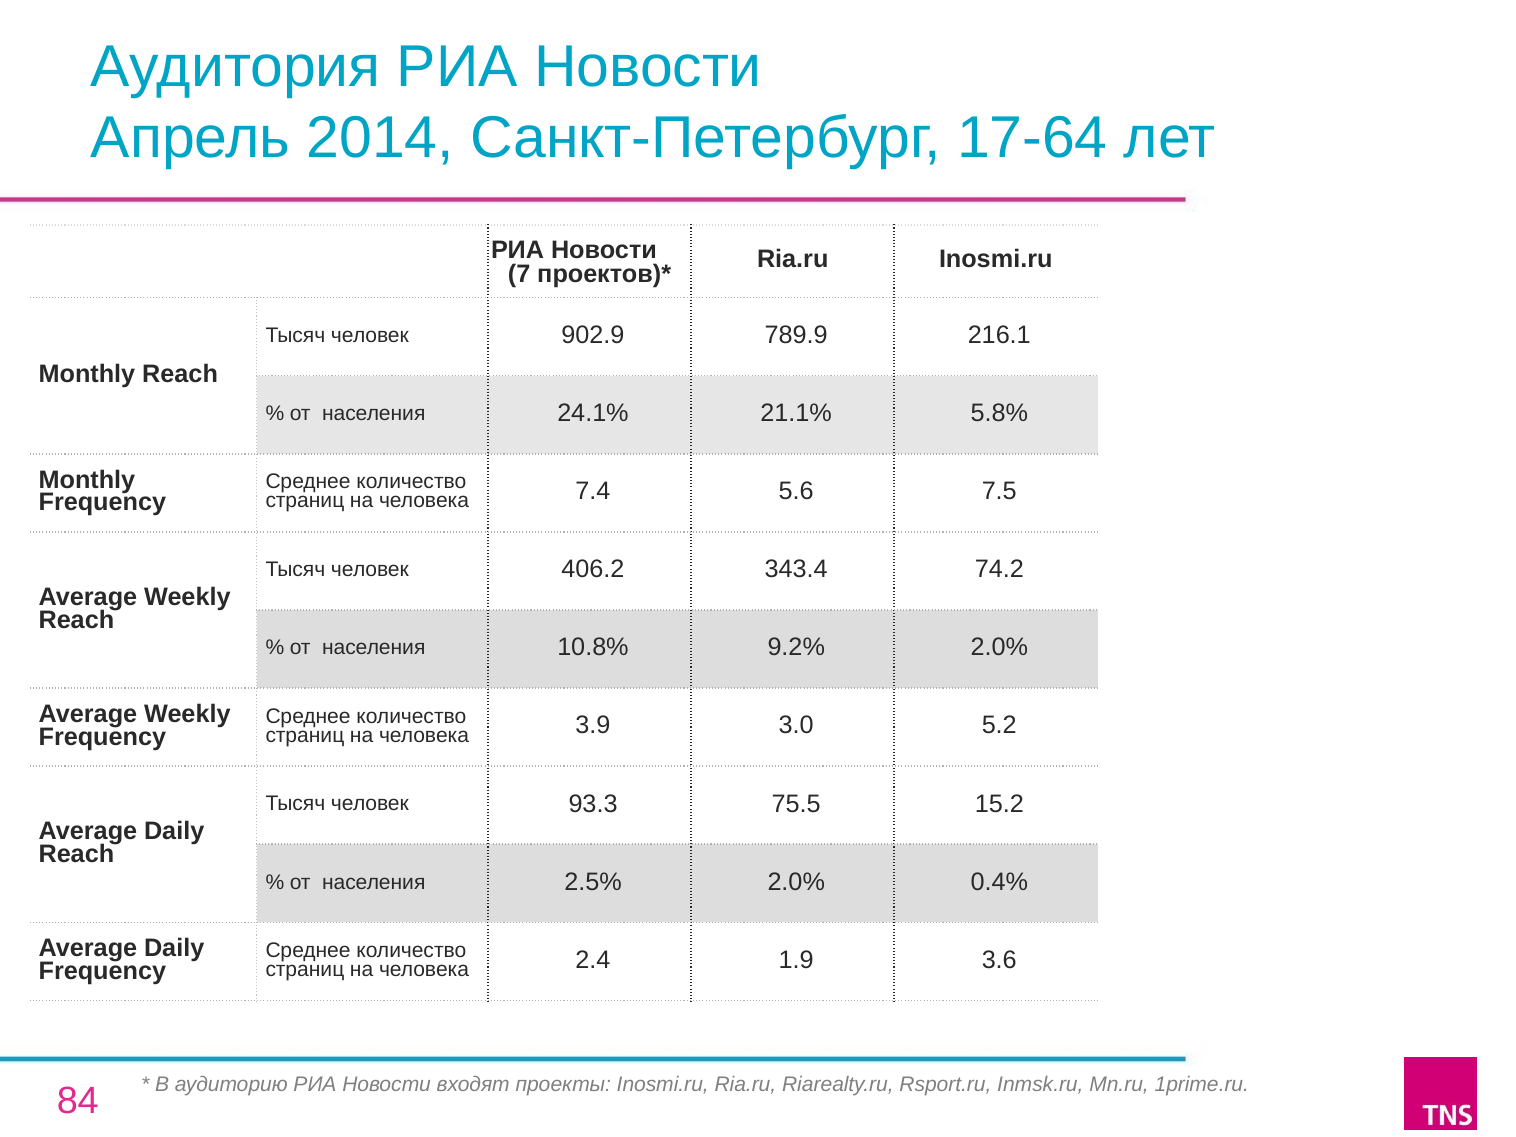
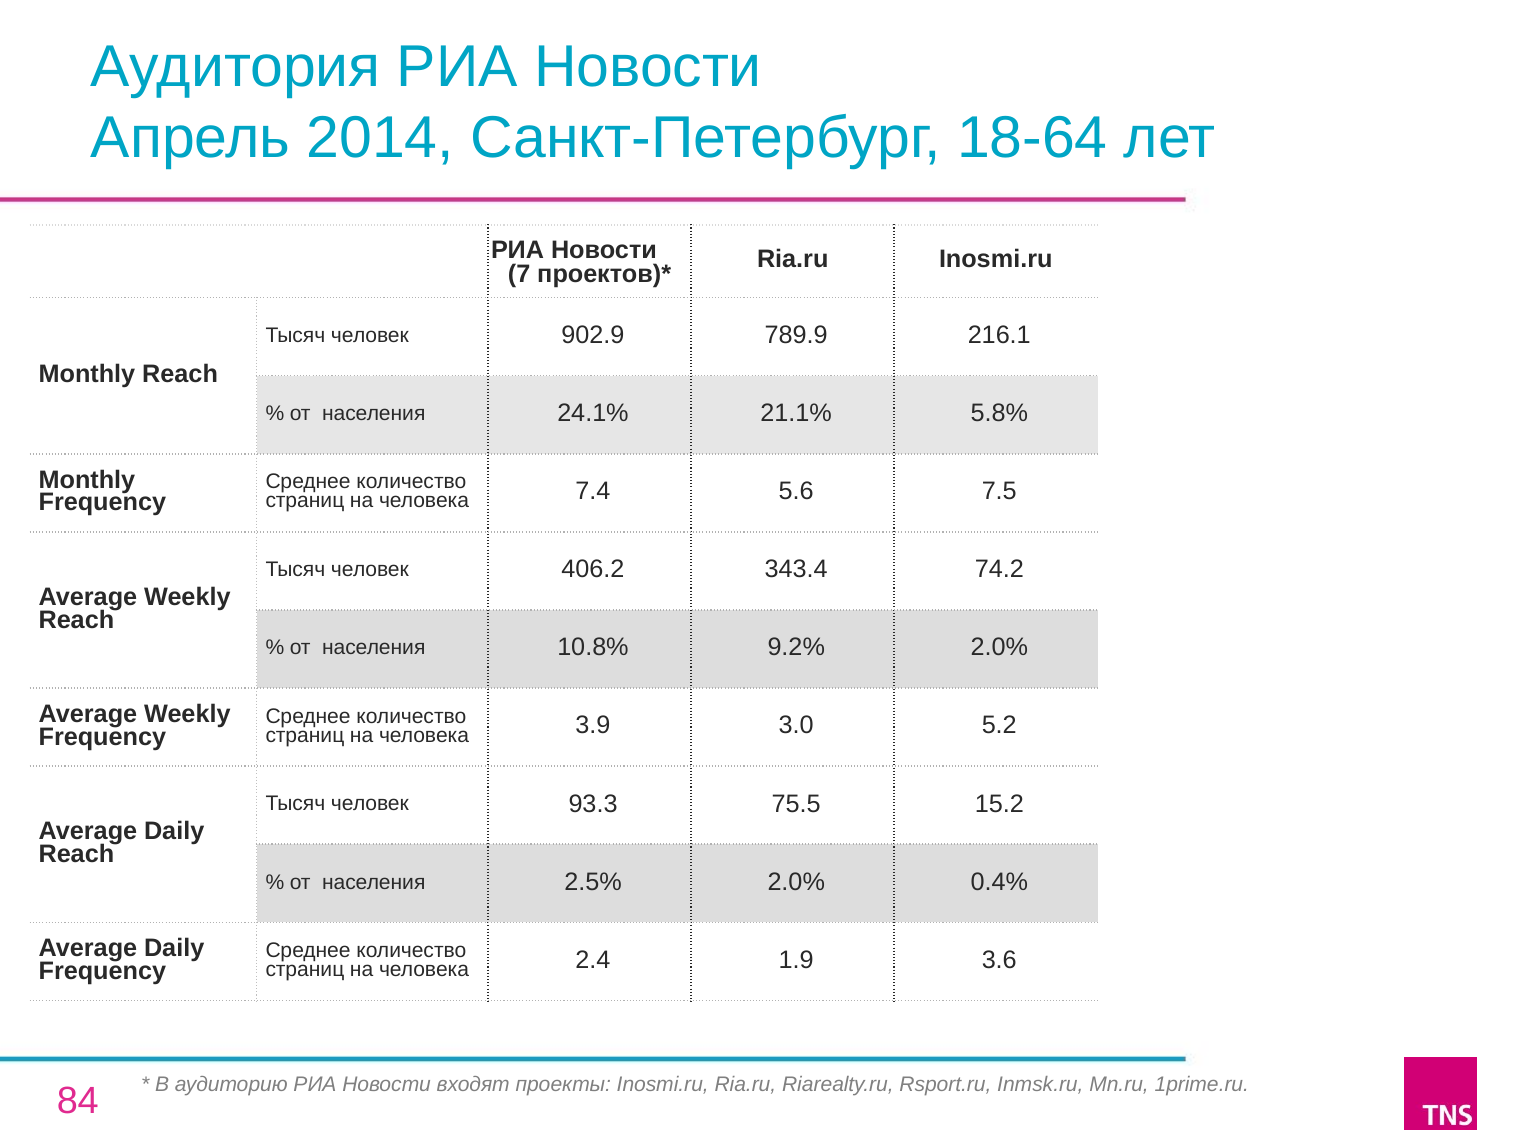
17-64: 17-64 -> 18-64 (1032, 138)
